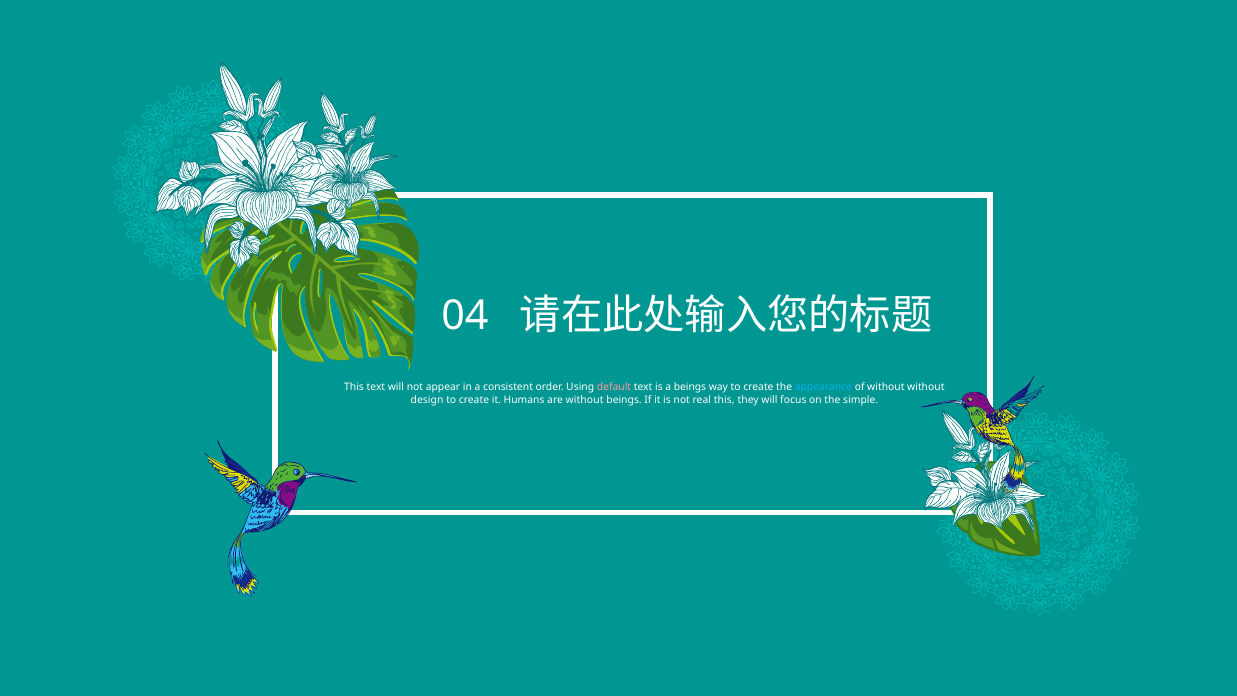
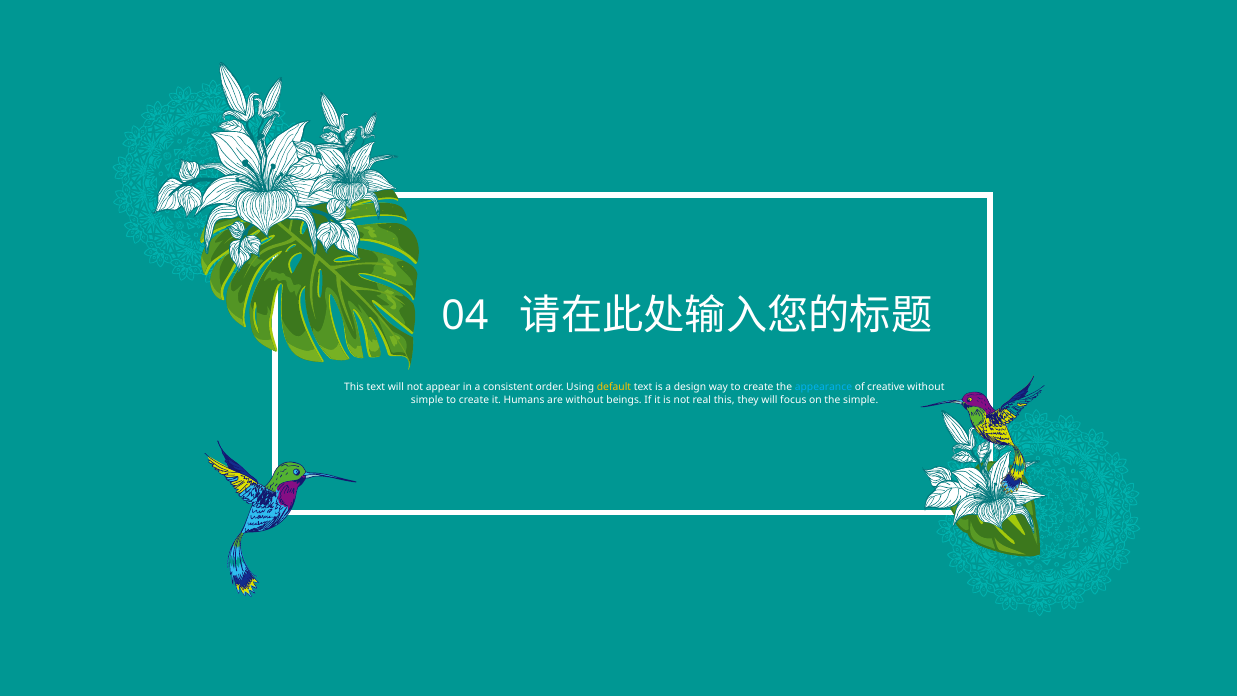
default colour: pink -> yellow (614, 387)
a beings: beings -> design (690, 387)
of without: without -> creative (886, 387)
design: design -> simple (427, 400)
